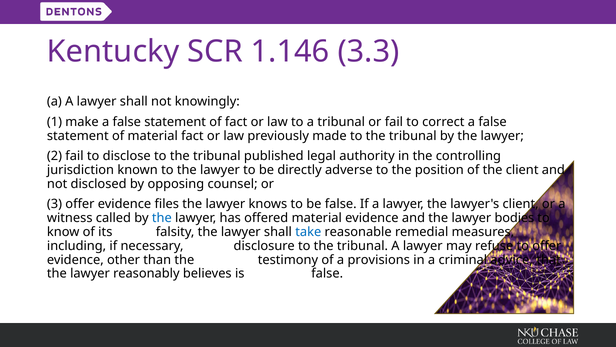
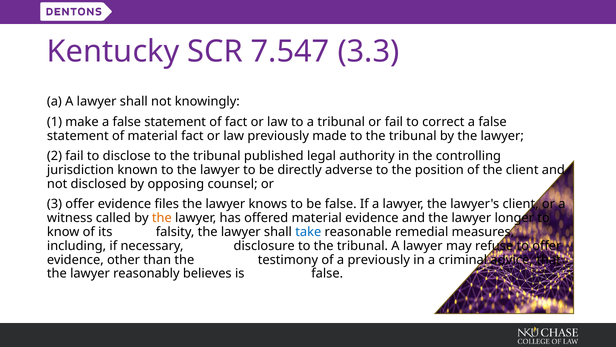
1.146: 1.146 -> 7.547 (290, 52)
the colour: blue -> orange (162, 218)
bodies: bodies -> longer (514, 218)
a provisions: provisions -> previously (379, 259)
